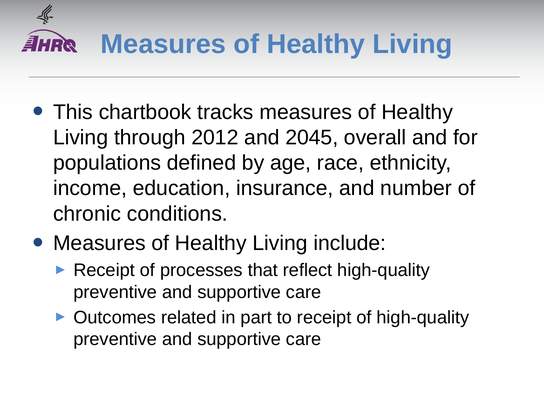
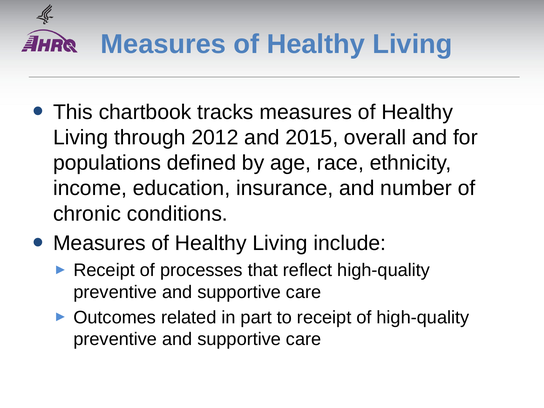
2045: 2045 -> 2015 (312, 137)
